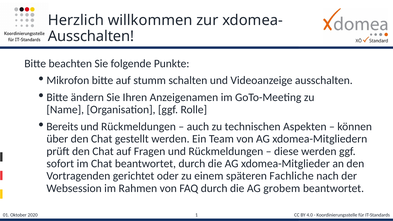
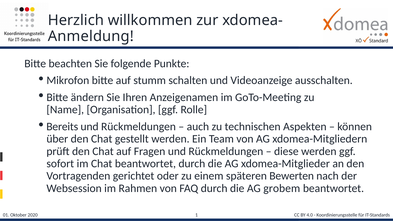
Ausschalten: Ausschalten -> Anmeldung (91, 36)
Fachliche: Fachliche -> Bewerten (292, 176)
